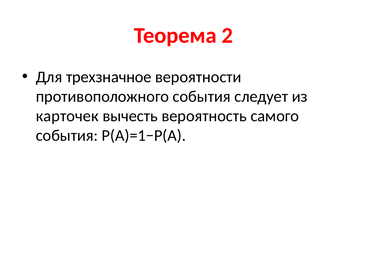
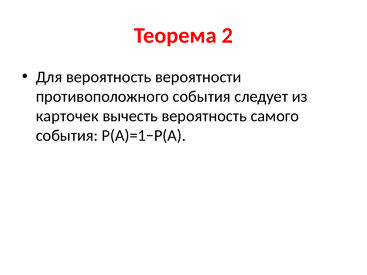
Для трехзначное: трехзначное -> вероятность (109, 77)
